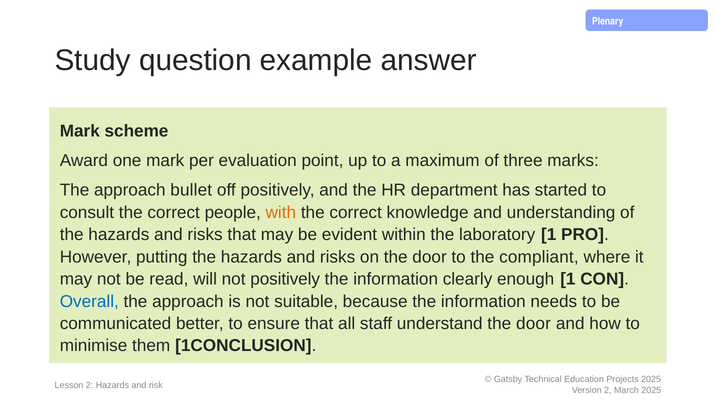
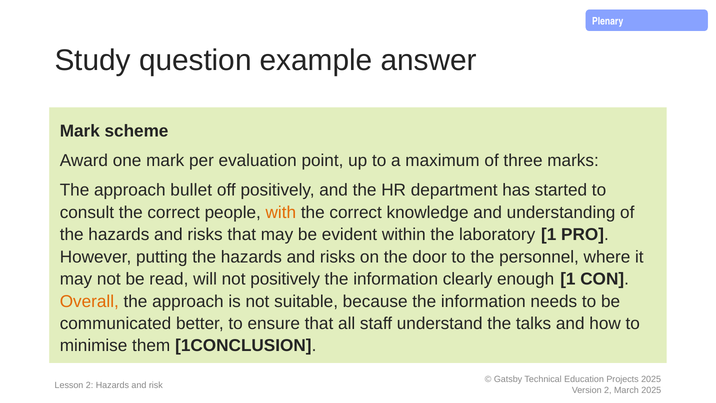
compliant: compliant -> personnel (539, 257)
Overall colour: blue -> orange (89, 301)
understand the door: door -> talks (534, 323)
